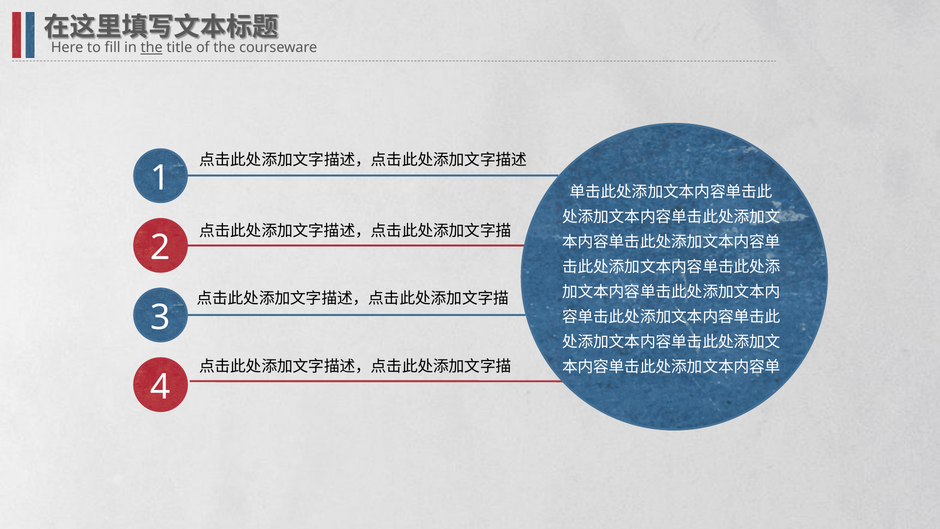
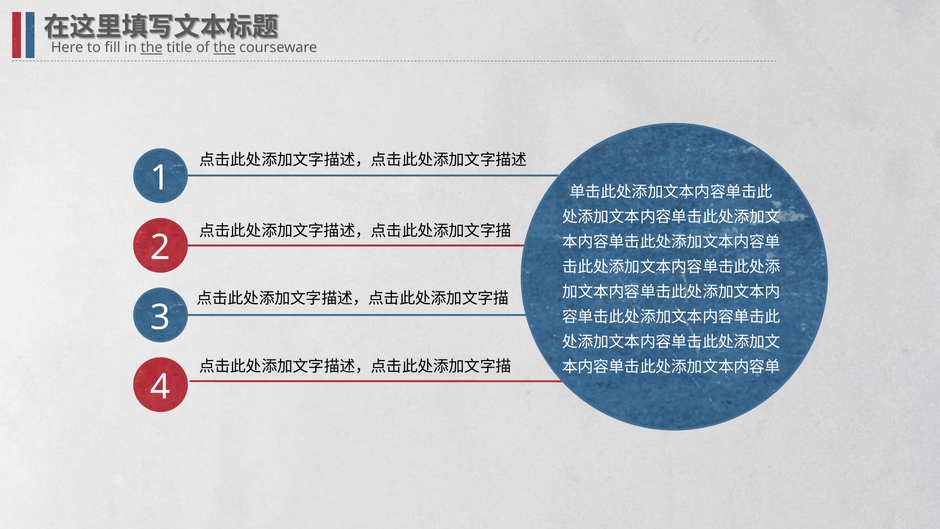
the underline: none -> present (224, 48)
